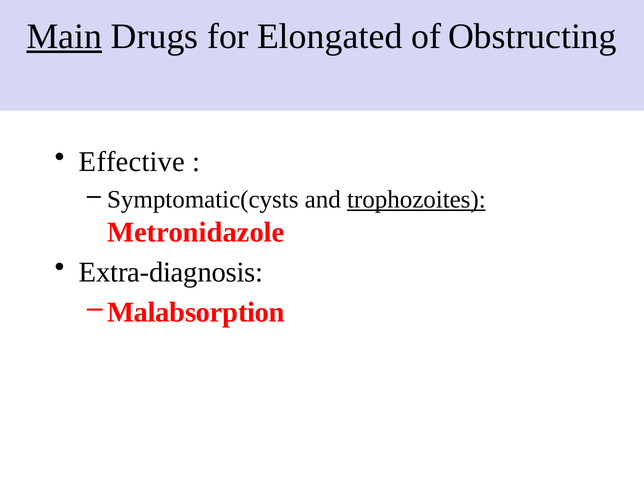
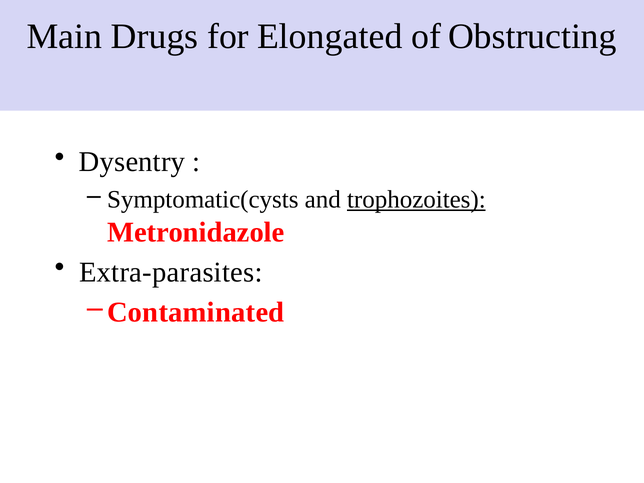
Main underline: present -> none (64, 36)
Effective: Effective -> Dysentry (132, 162)
Extra-diagnosis: Extra-diagnosis -> Extra-parasites (171, 272)
Malabsorption: Malabsorption -> Contaminated (196, 312)
